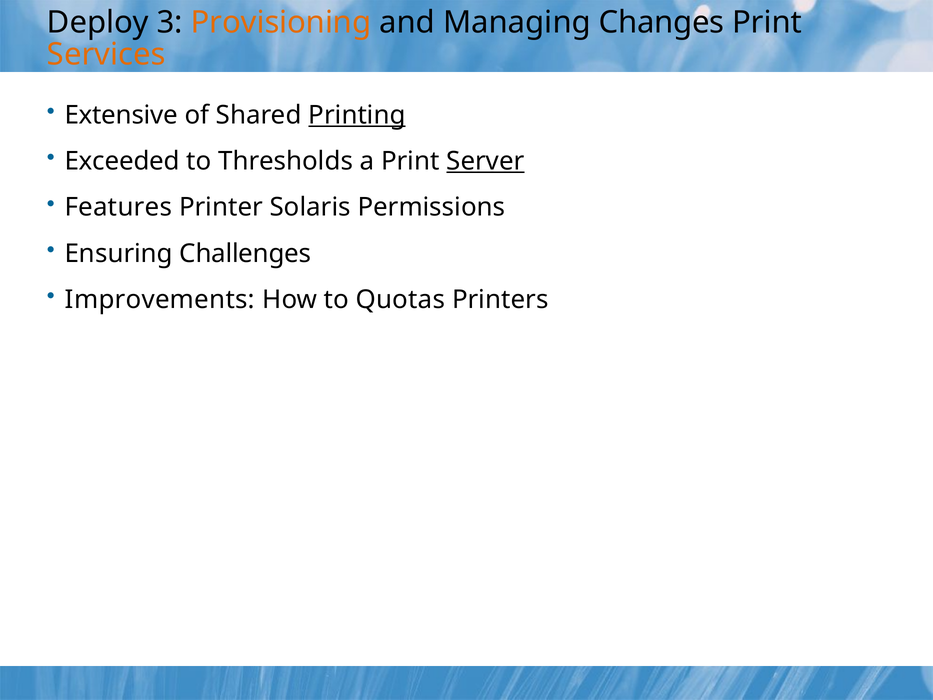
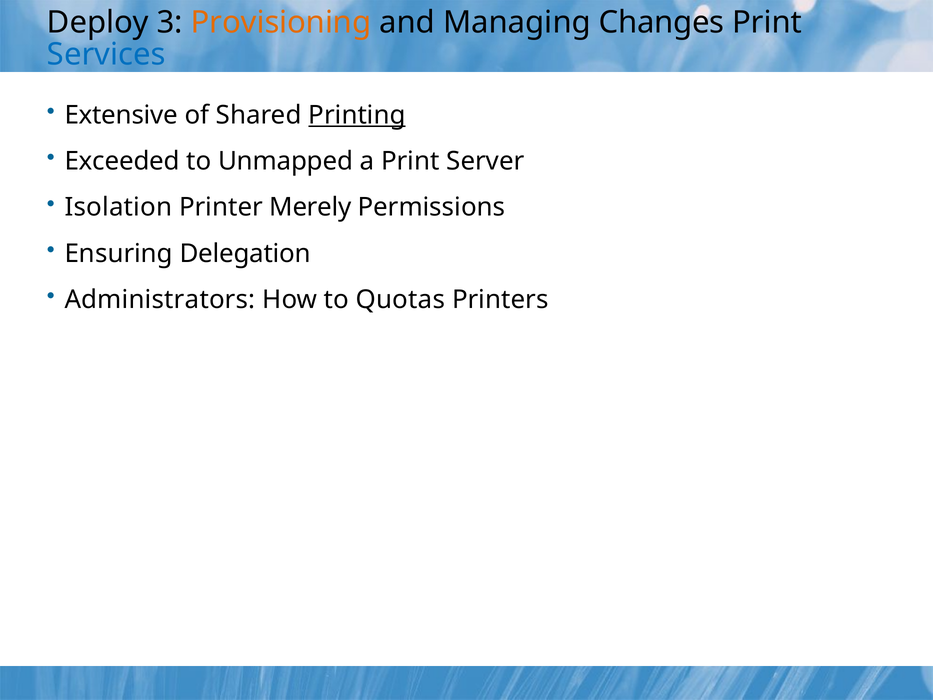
Services colour: orange -> blue (106, 54)
Thresholds: Thresholds -> Unmapped (286, 161)
Server underline: present -> none (485, 161)
Features: Features -> Isolation (118, 207)
Solaris: Solaris -> Merely (310, 207)
Challenges: Challenges -> Delegation (245, 253)
Improvements: Improvements -> Administrators (160, 300)
